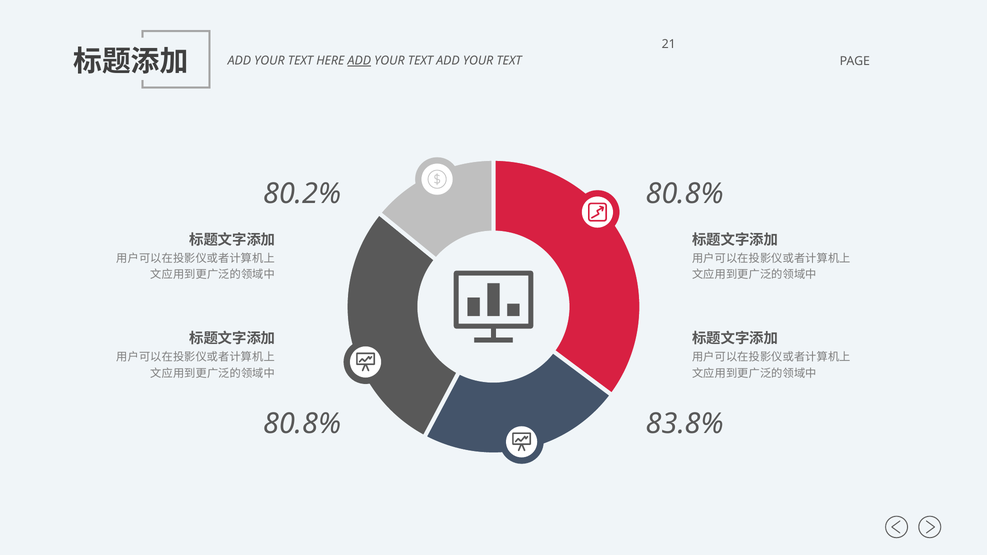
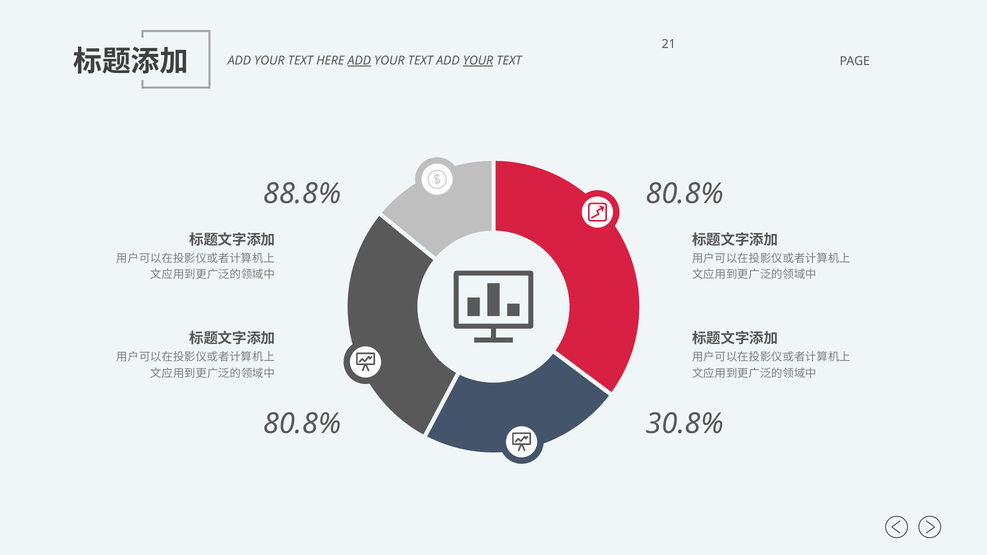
YOUR underline: none -> present (478, 61)
80.2%: 80.2% -> 88.8% (302, 194)
83.8%: 83.8% -> 30.8% (685, 424)
